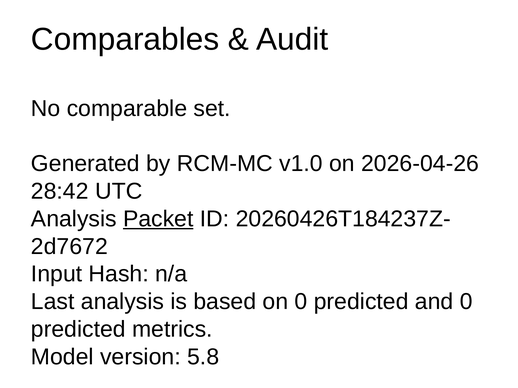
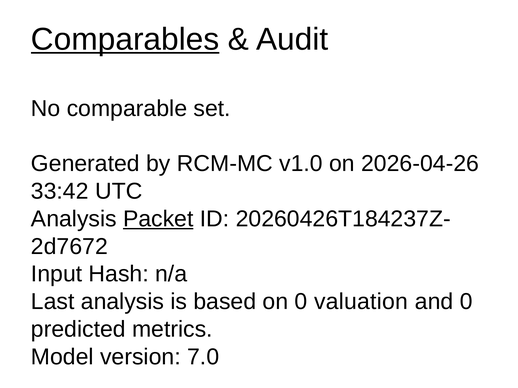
Comparables underline: none -> present (125, 39)
28:42: 28:42 -> 33:42 (60, 192)
on 0 predicted: predicted -> valuation (361, 302)
5.8: 5.8 -> 7.0 (203, 357)
